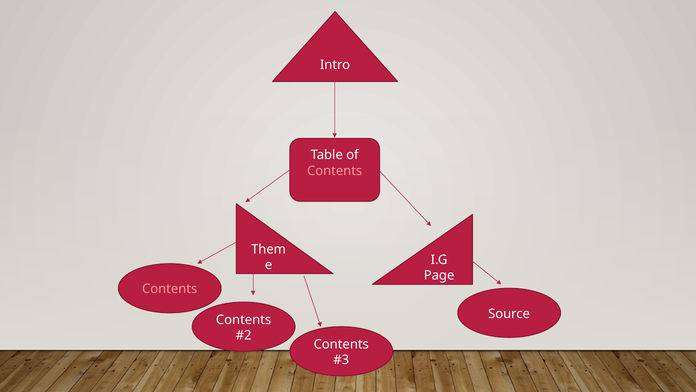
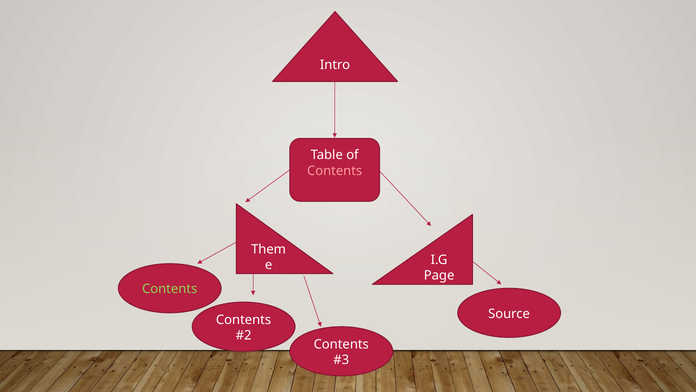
Contents colour: pink -> light green (170, 289)
